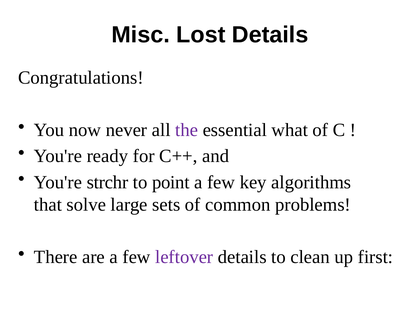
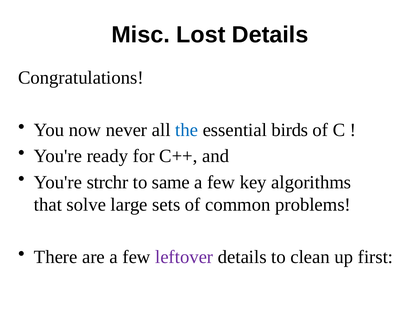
the colour: purple -> blue (187, 130)
what: what -> birds (290, 130)
point: point -> same (171, 182)
